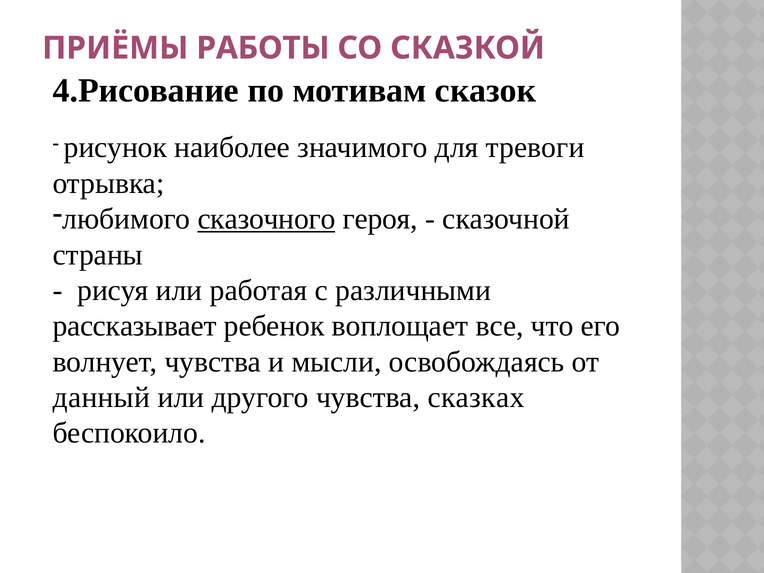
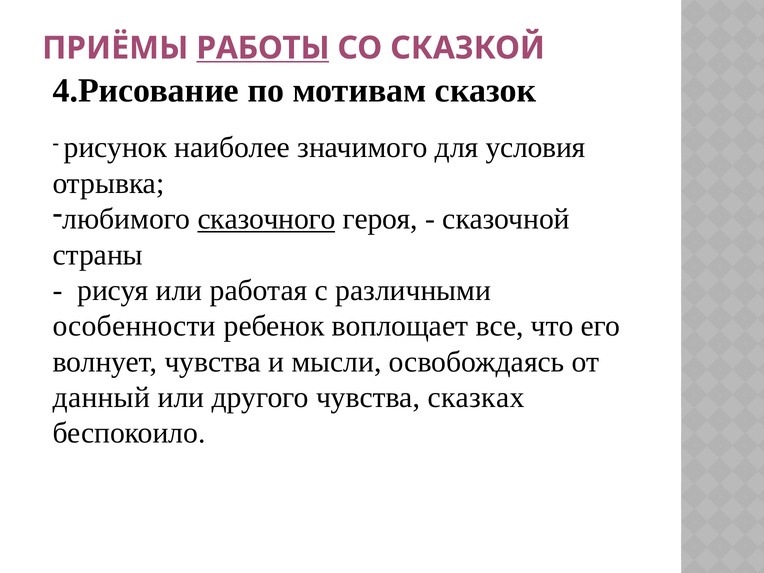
РАБОТЫ underline: none -> present (263, 48)
тревоги: тревоги -> условия (536, 148)
рассказывает: рассказывает -> особенности (134, 326)
